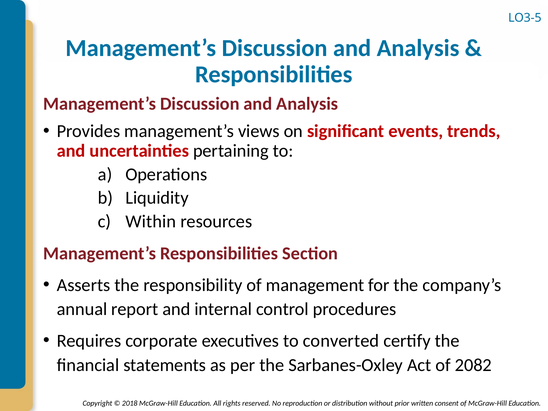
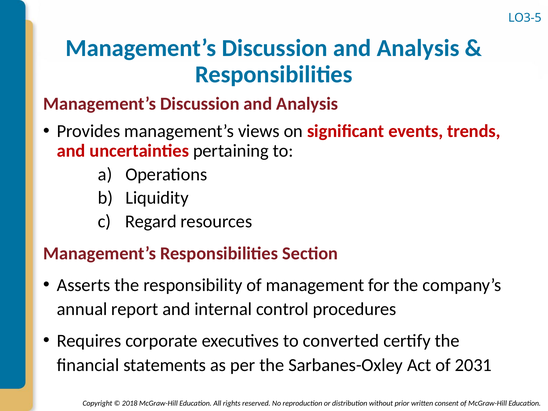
Within: Within -> Regard (151, 221)
2082: 2082 -> 2031 (473, 365)
